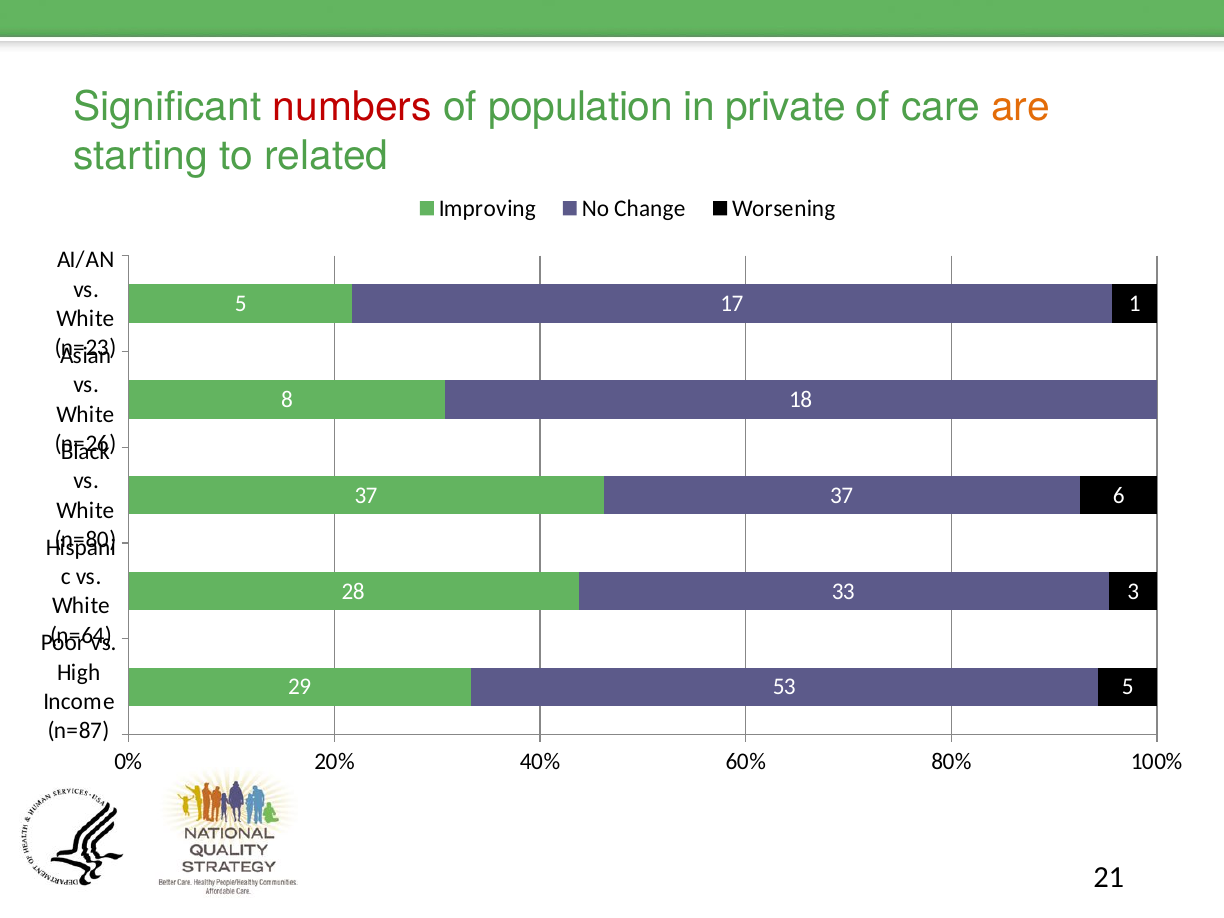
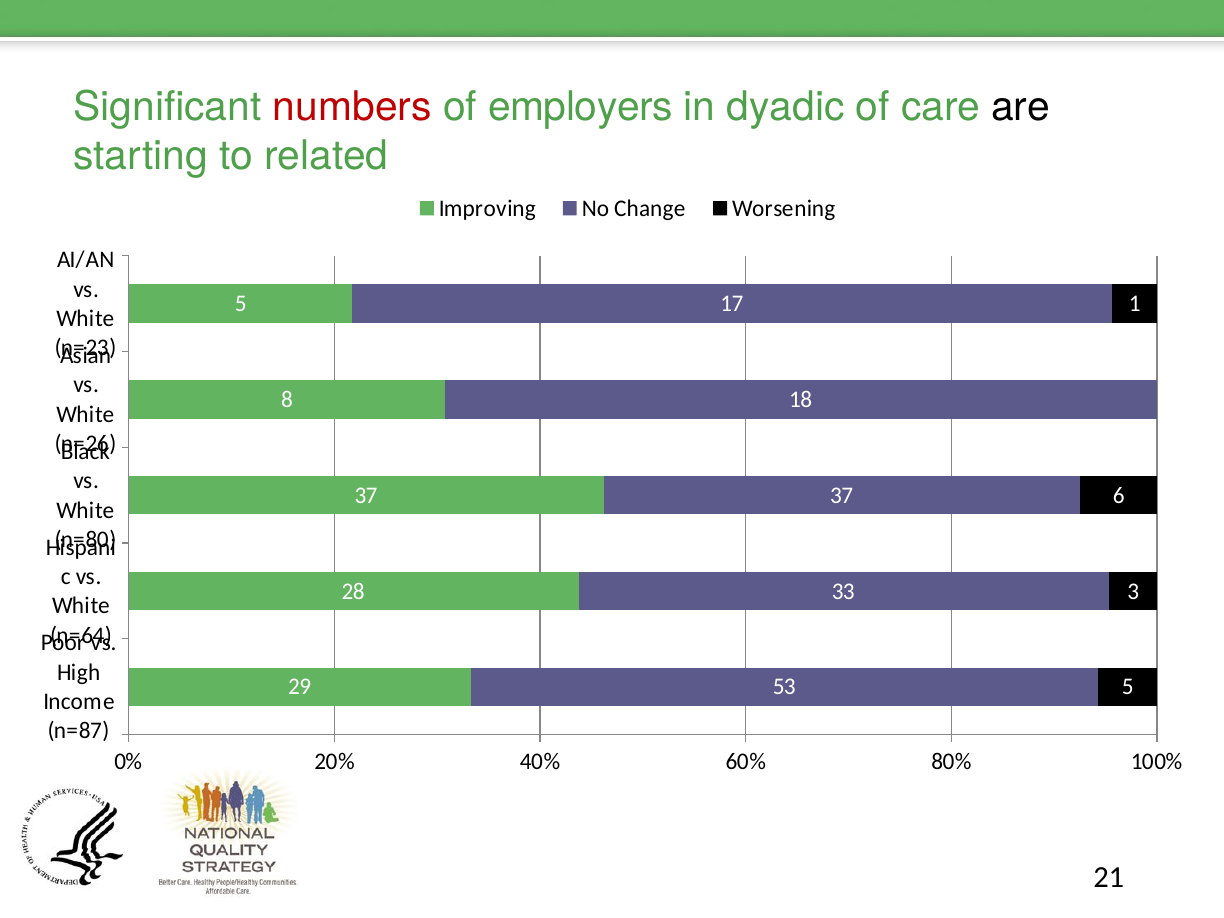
population: population -> employers (580, 107)
private: private -> dyadic (785, 107)
are colour: orange -> black (1021, 107)
